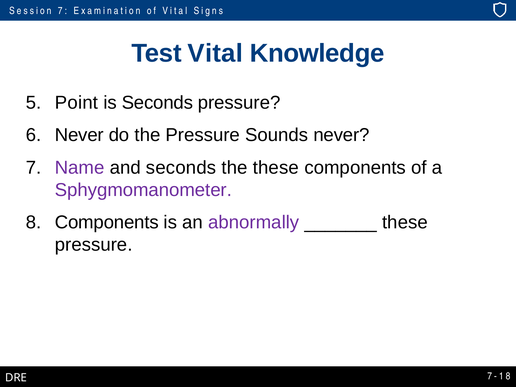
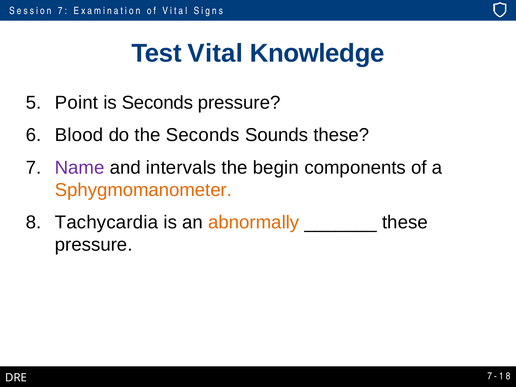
Never: Never -> Blood (79, 135)
the Pressure: Pressure -> Seconds (203, 135)
Sounds never: never -> these (341, 135)
and seconds: seconds -> intervals (181, 168)
the these: these -> begin (276, 168)
Sphygmomanometer colour: purple -> orange (143, 190)
Components: Components -> Tachycardia (107, 222)
abnormally colour: purple -> orange (254, 222)
